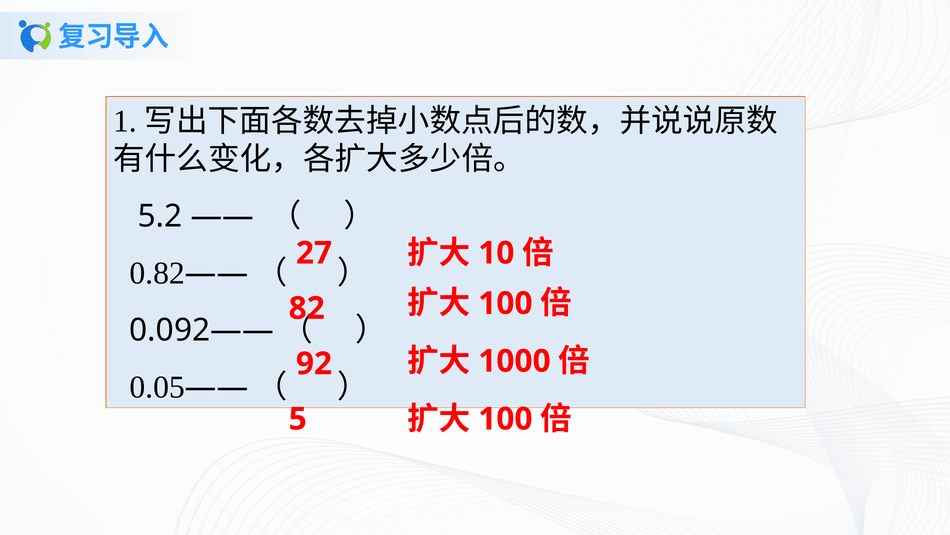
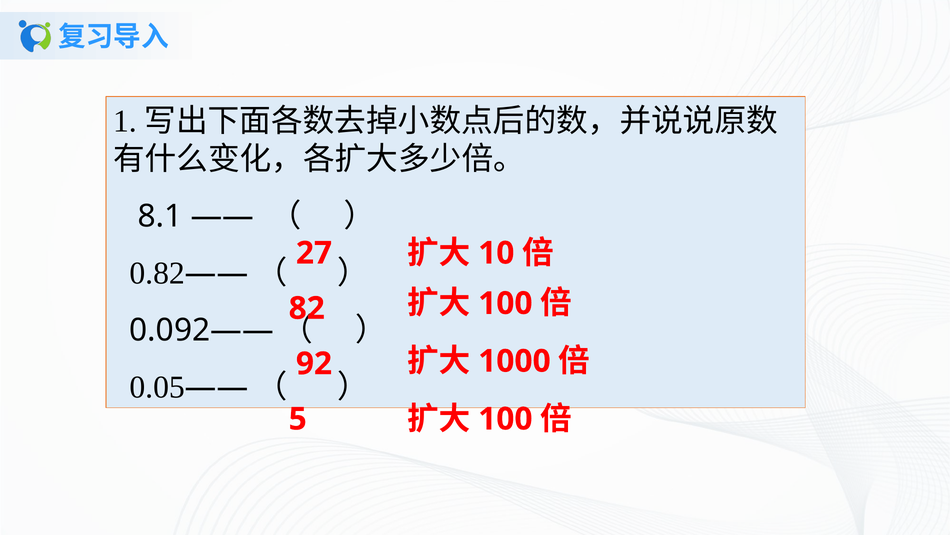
5.2: 5.2 -> 8.1 (160, 216)
